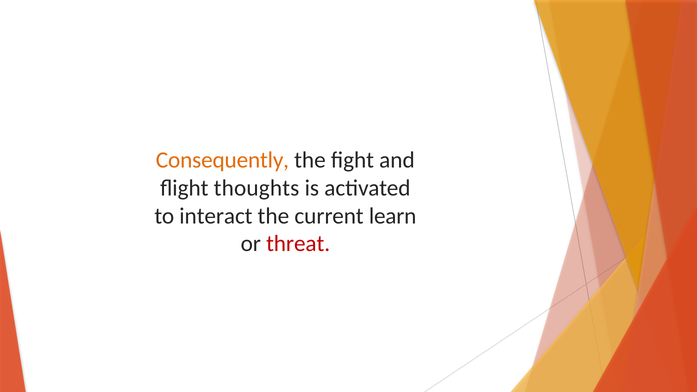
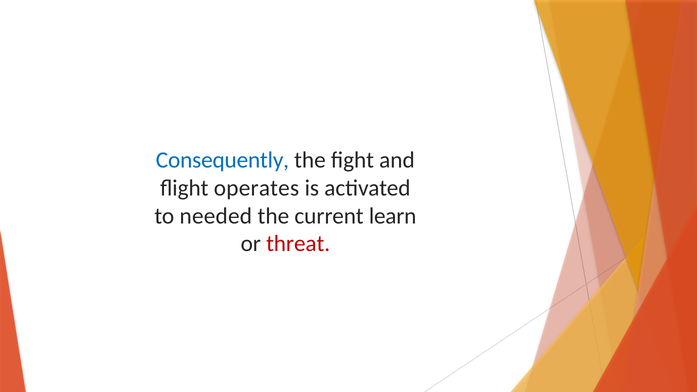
Consequently colour: orange -> blue (222, 160)
thoughts: thoughts -> operates (256, 188)
interact: interact -> needed (216, 216)
